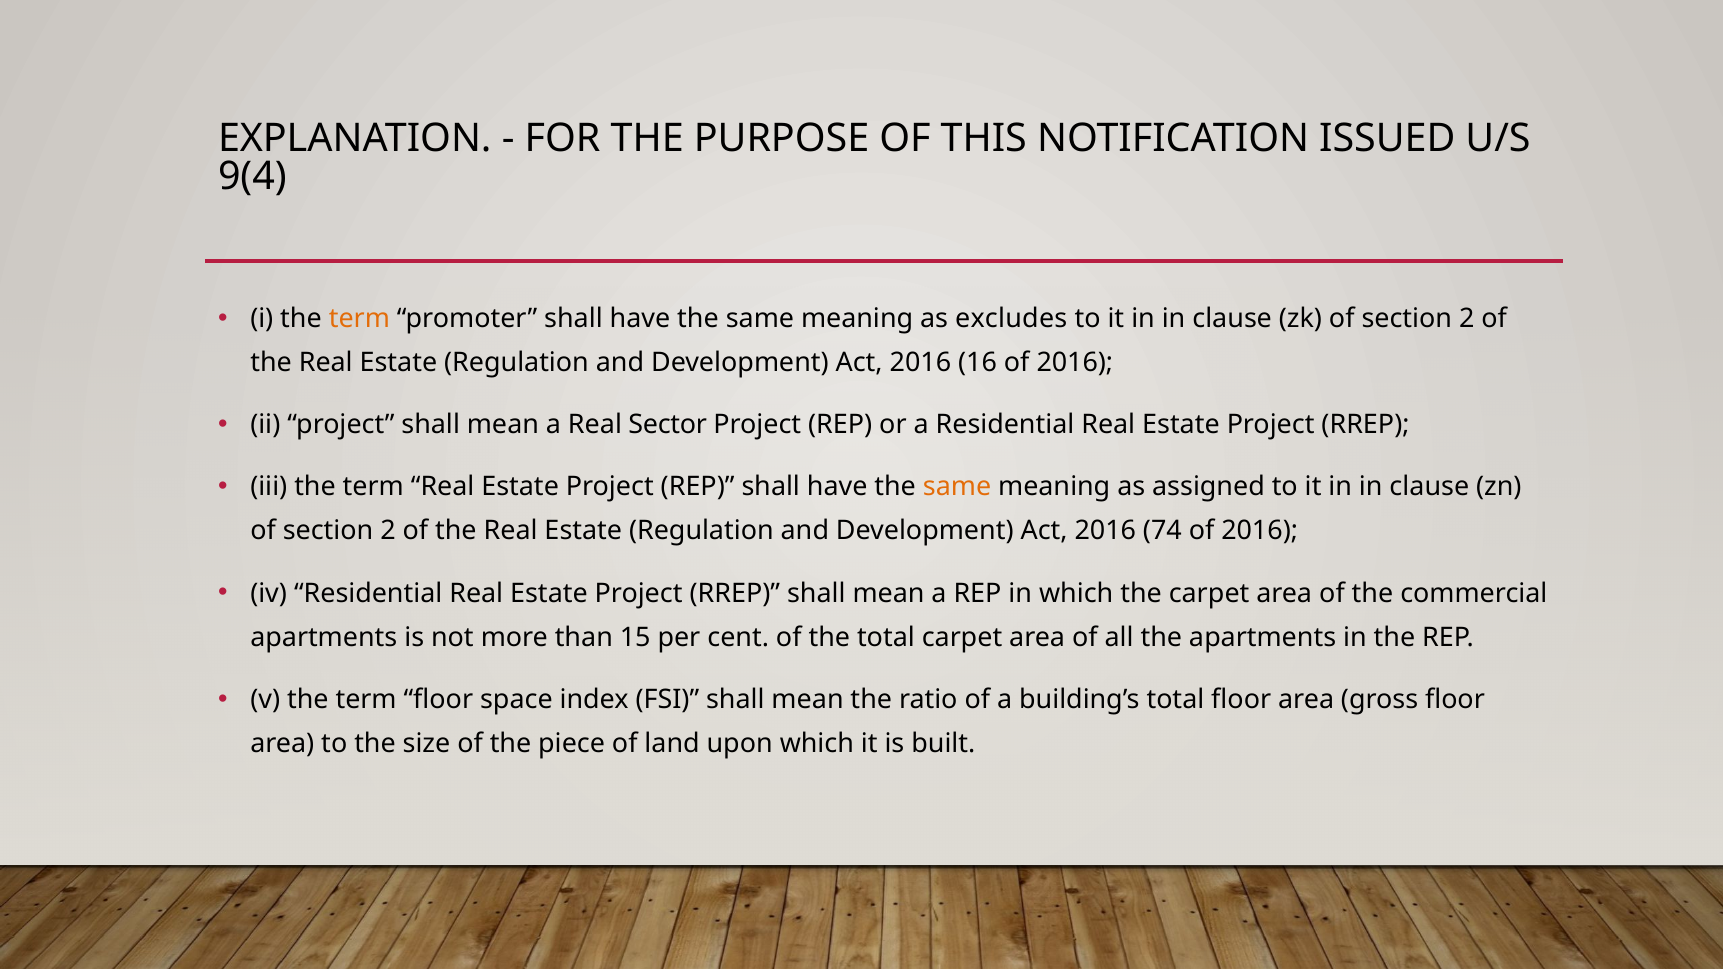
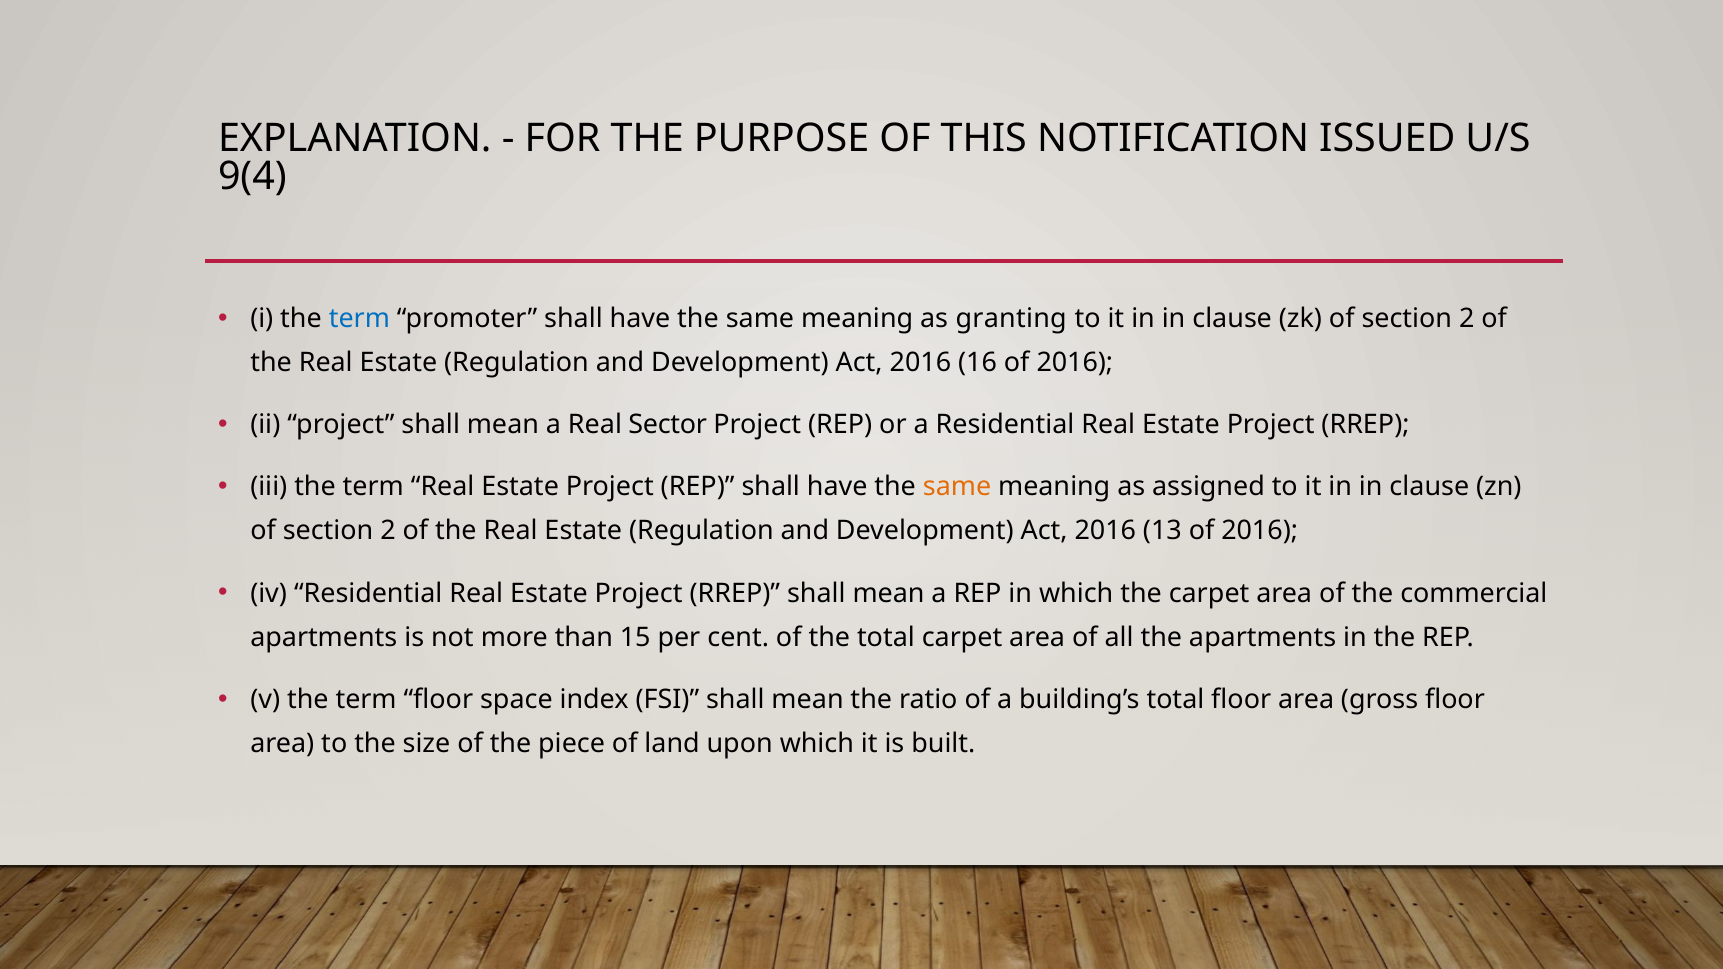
term colour: orange -> blue (359, 319)
excludes: excludes -> granting (1011, 319)
74: 74 -> 13 (1162, 531)
